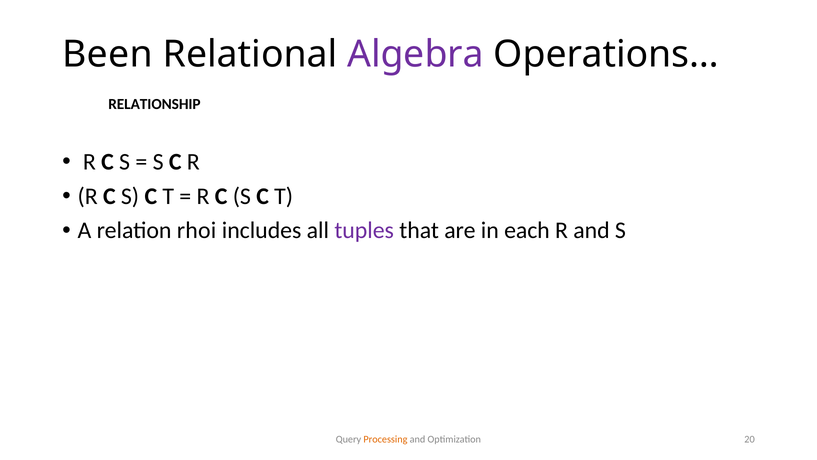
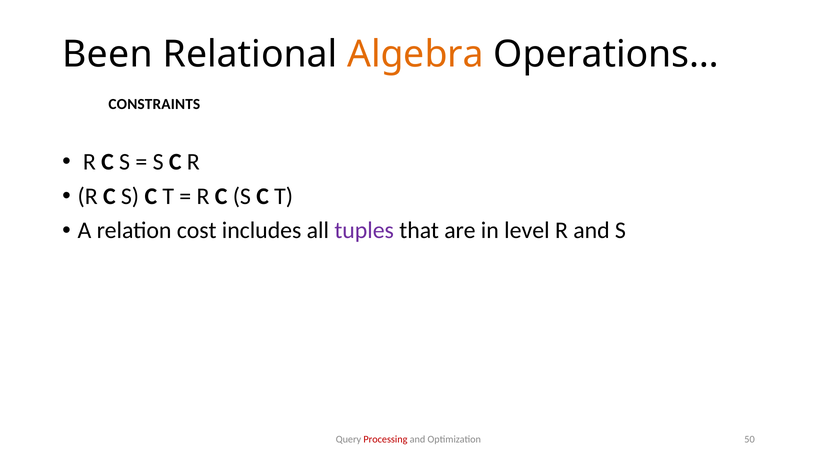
Algebra colour: purple -> orange (415, 54)
RELATIONSHIP: RELATIONSHIP -> CONSTRAINTS (154, 104)
rhoi: rhoi -> cost (197, 230)
each: each -> level (527, 230)
Processing colour: orange -> red (385, 439)
20: 20 -> 50 (750, 439)
